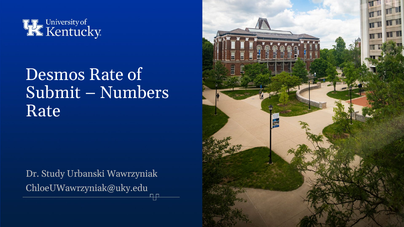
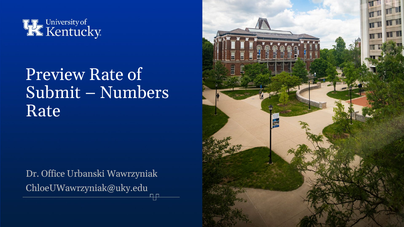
Desmos: Desmos -> Preview (55, 75)
Study: Study -> Office (53, 174)
